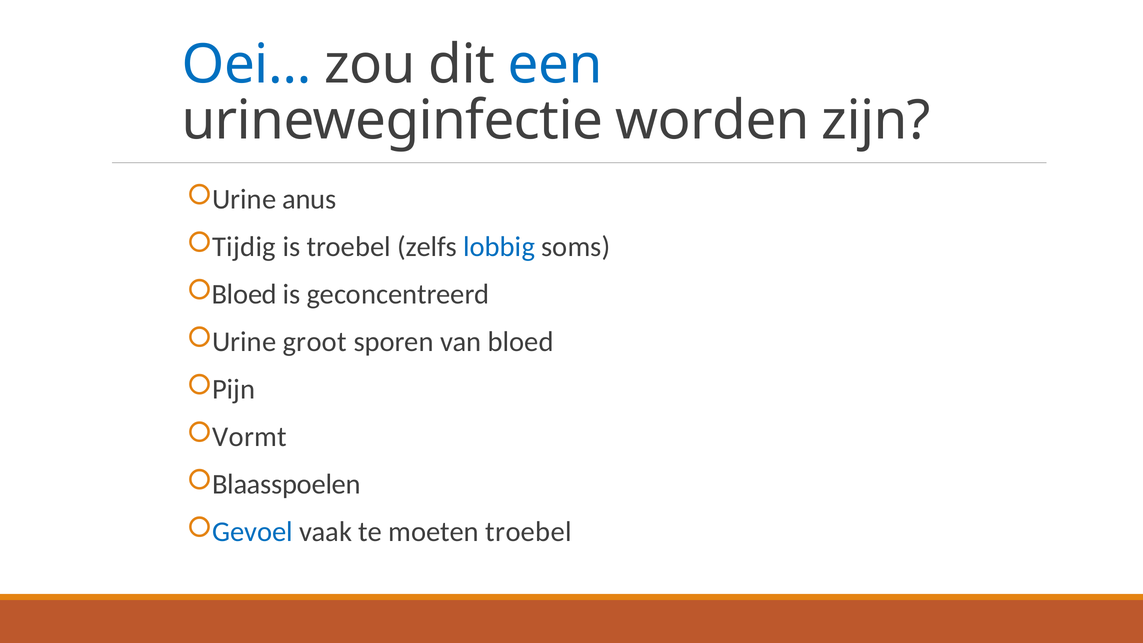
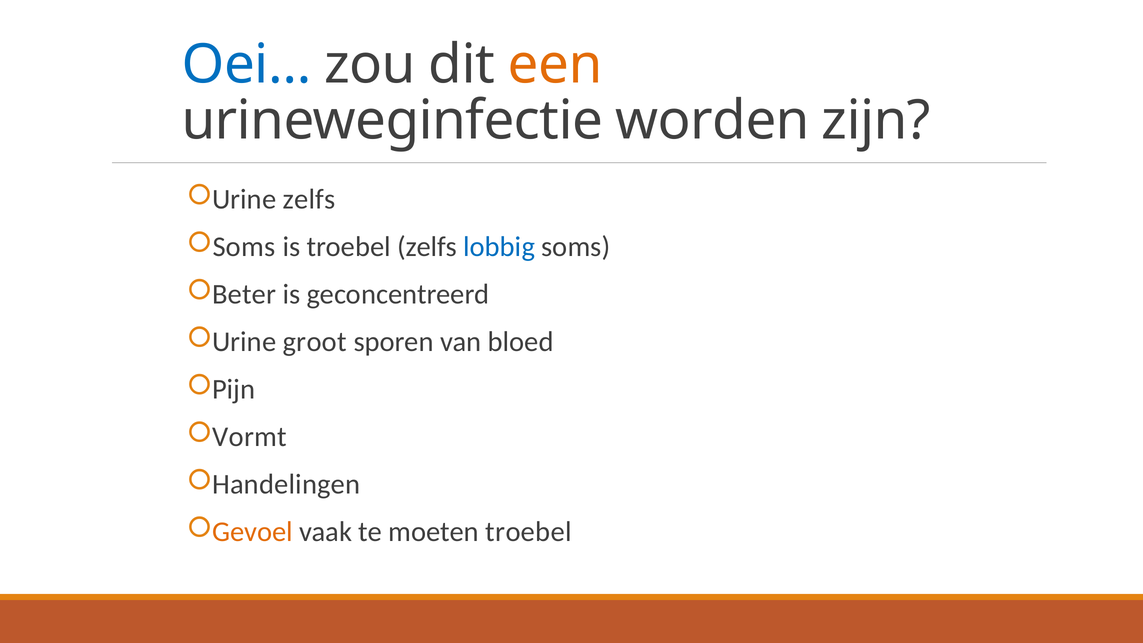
een colour: blue -> orange (555, 65)
Urine anus: anus -> zelfs (309, 199)
Tijdig: Tijdig -> Soms (244, 247)
Bloed: Bloed -> Beter (244, 294)
Blaasspoelen: Blaasspoelen -> Handelingen (286, 484)
Gevoel colour: blue -> orange (253, 532)
